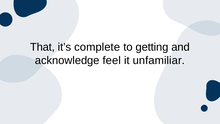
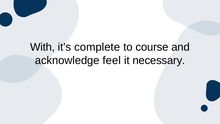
That: That -> With (42, 47)
getting: getting -> course (152, 47)
unfamiliar: unfamiliar -> necessary (159, 60)
